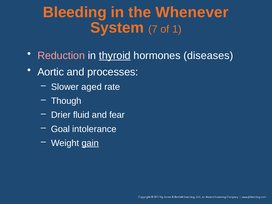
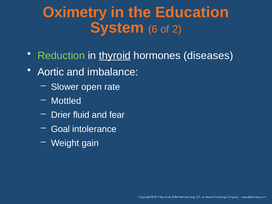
Bleeding: Bleeding -> Oximetry (75, 12)
Whenever: Whenever -> Education (192, 12)
7: 7 -> 6 (153, 29)
1: 1 -> 2 (177, 29)
Reduction colour: pink -> light green (61, 56)
processes: processes -> imbalance (113, 72)
aged: aged -> open (91, 87)
Though: Though -> Mottled (66, 101)
gain underline: present -> none (90, 143)
